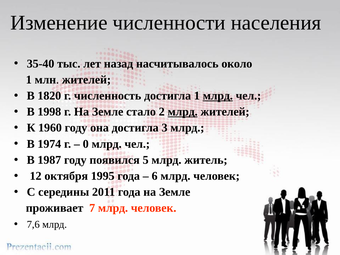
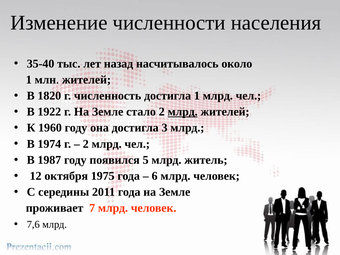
млрд underline: present -> none (218, 96)
1998: 1998 -> 1922 (49, 112)
0: 0 -> 2 (86, 144)
1995: 1995 -> 1975 (103, 176)
